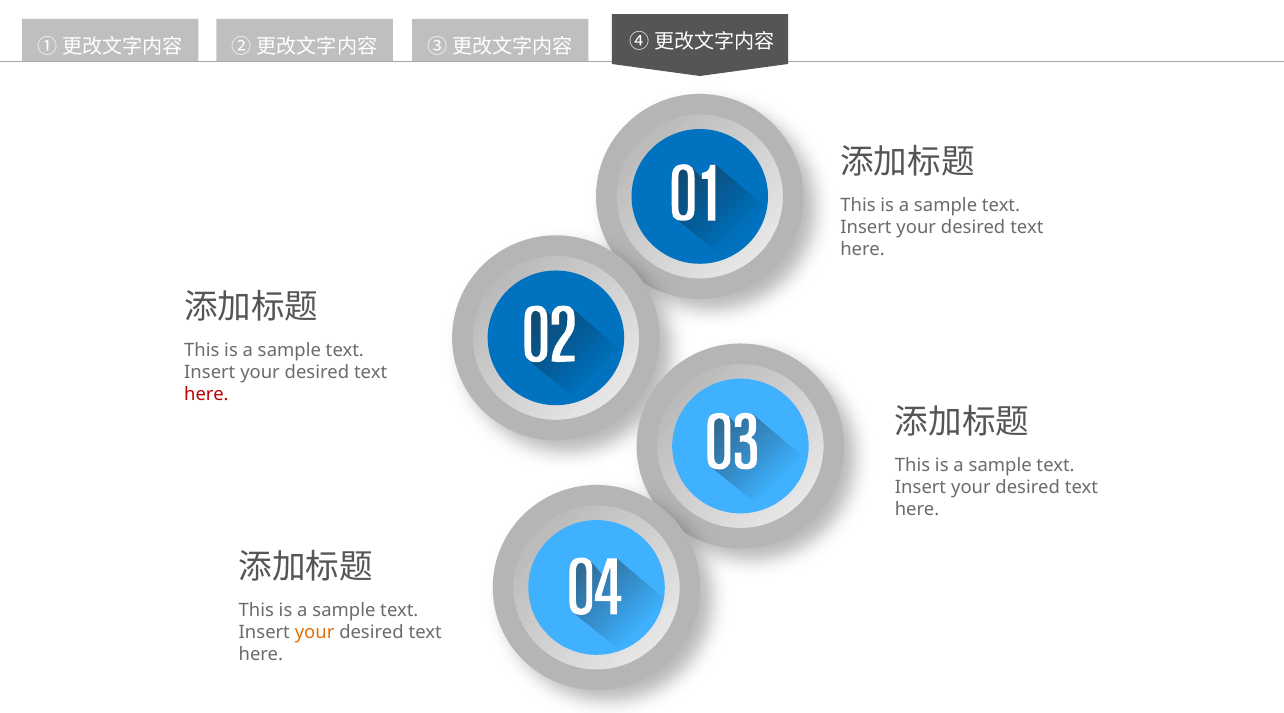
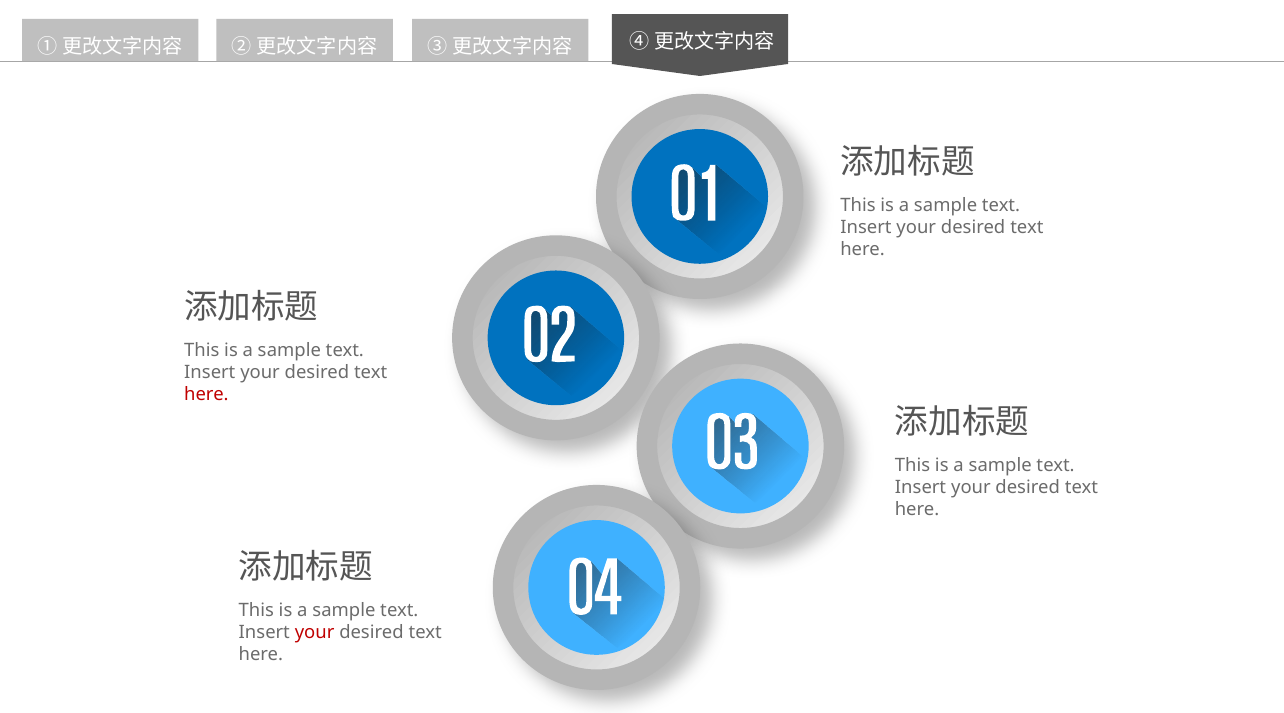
your colour: orange -> red (315, 632)
